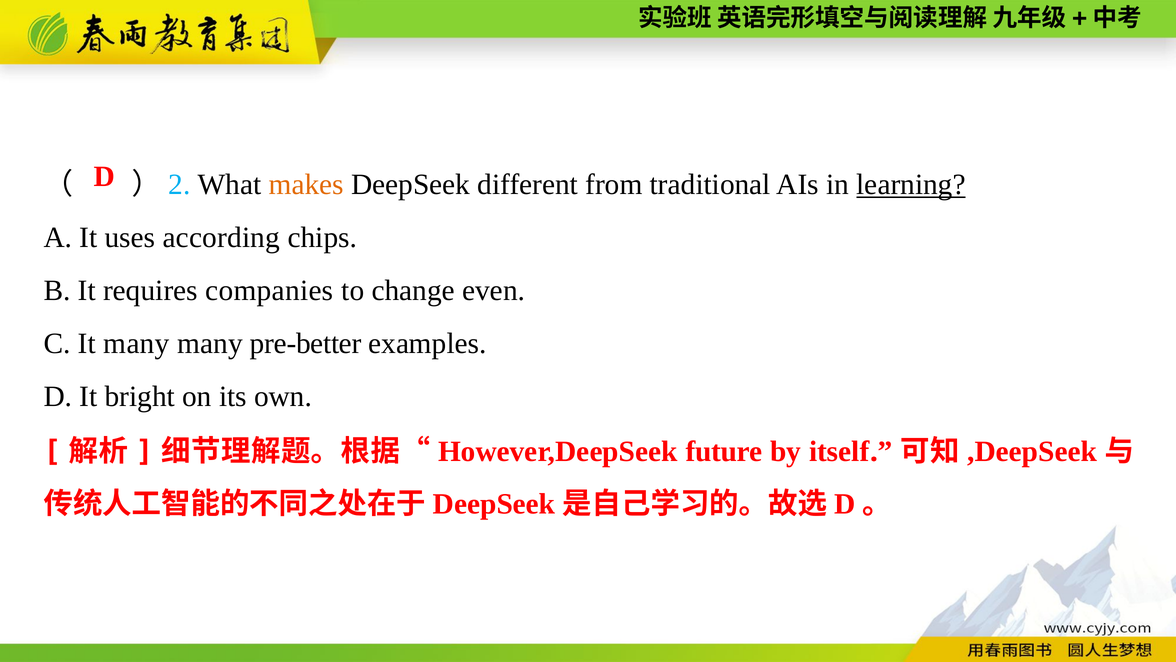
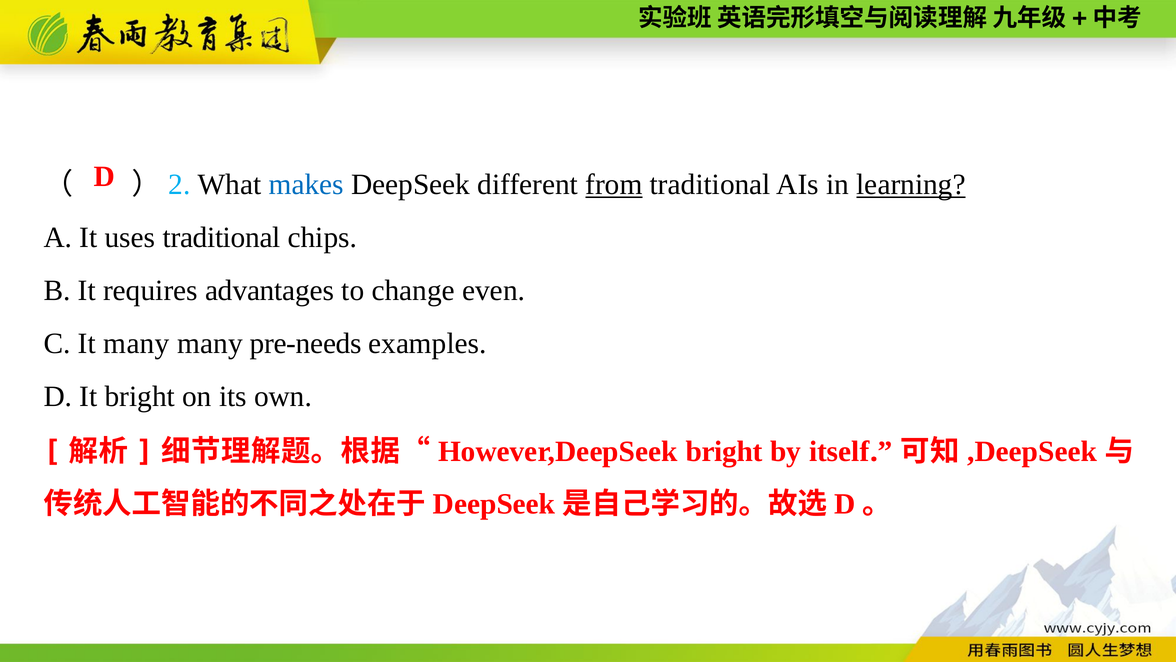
makes colour: orange -> blue (306, 184)
from underline: none -> present (614, 184)
uses according: according -> traditional (222, 237)
companies: companies -> advantages (270, 290)
pre-better: pre-better -> pre-needs (306, 343)
future: future -> bright (724, 451)
